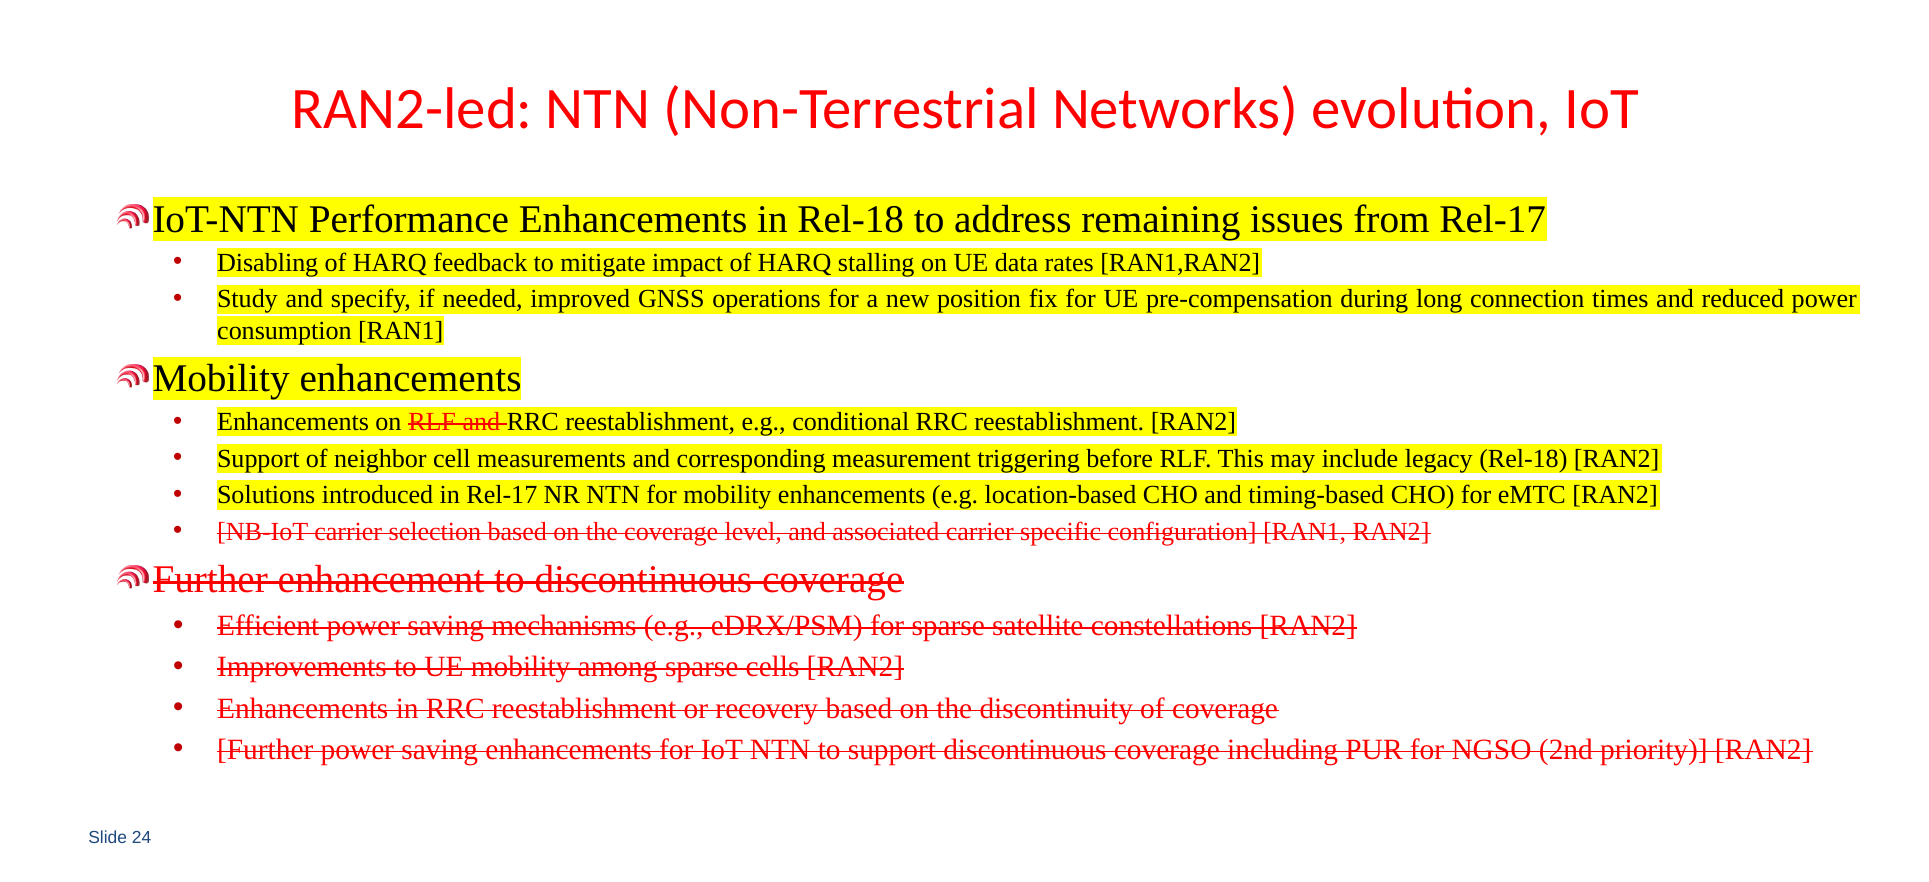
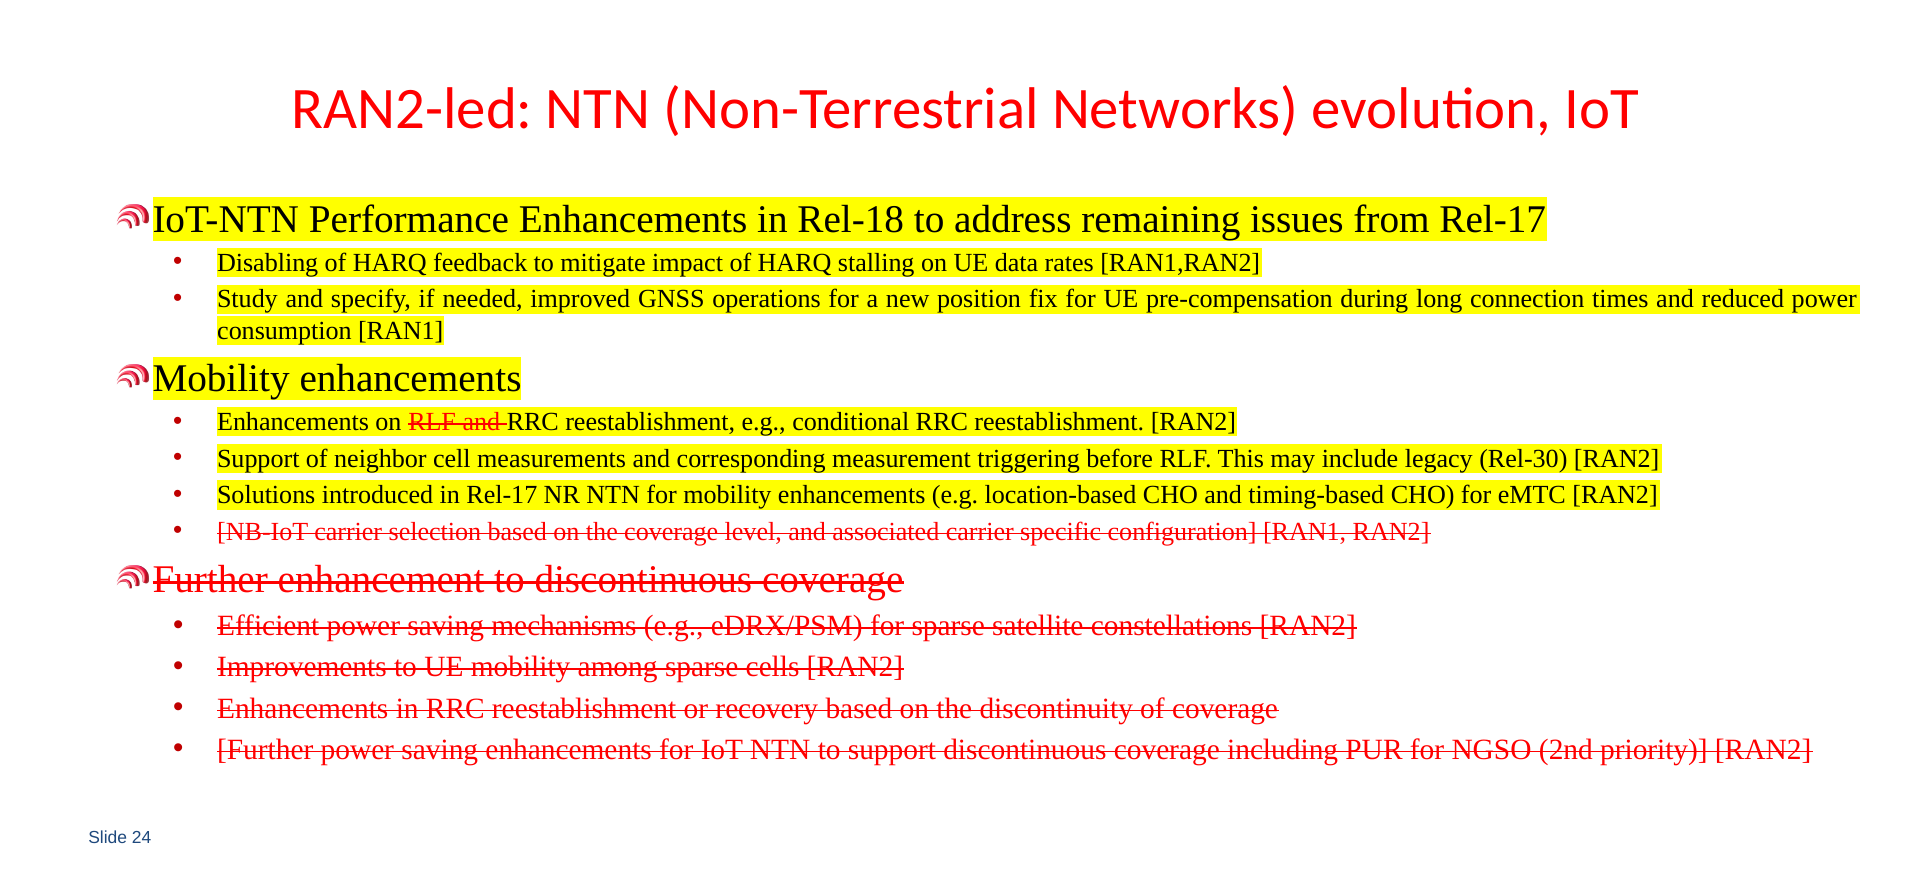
legacy Rel-18: Rel-18 -> Rel-30 (1523, 459)
